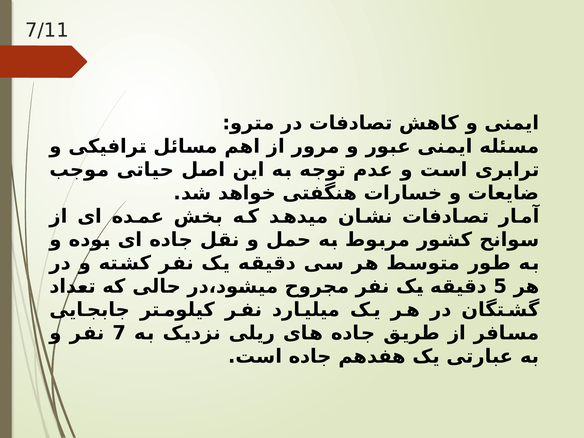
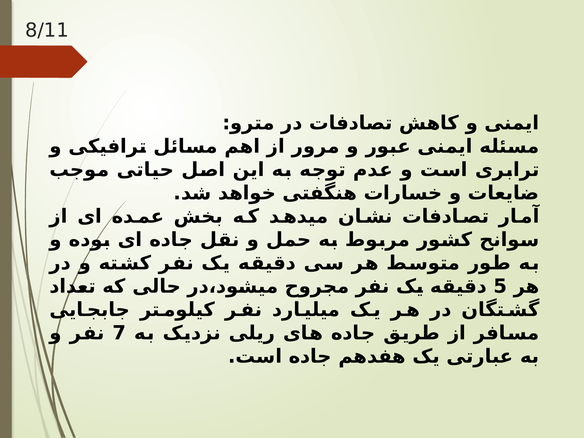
7/11: 7/11 -> 8/11 (47, 31)
